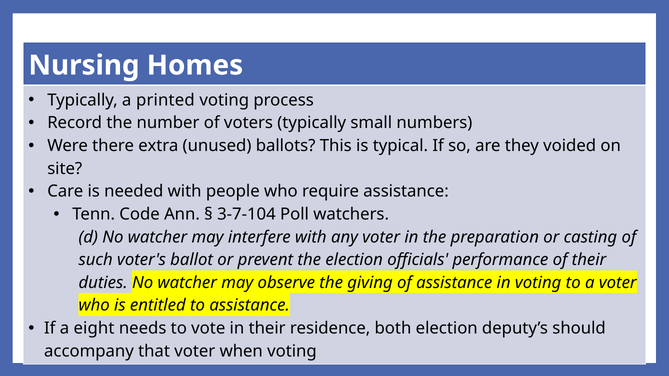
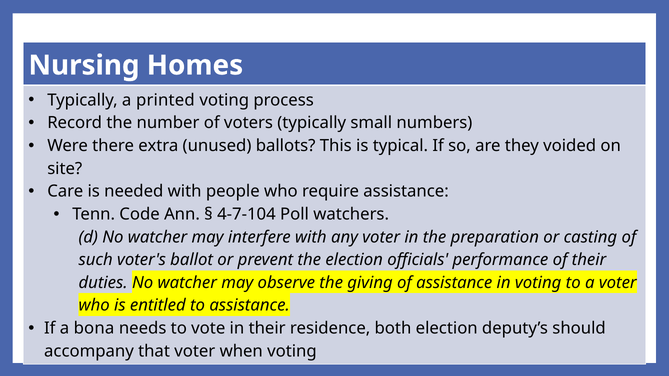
3-7-104: 3-7-104 -> 4-7-104 (246, 214)
eight: eight -> bona (94, 329)
